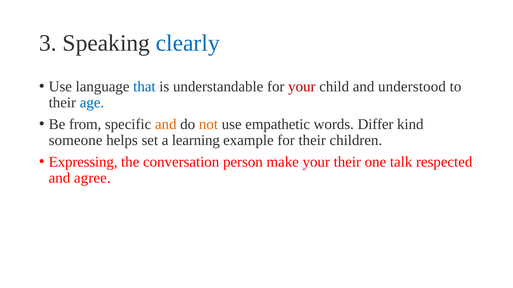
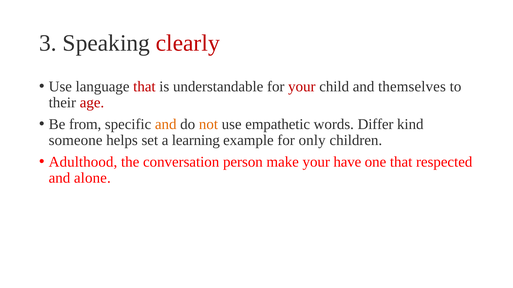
clearly colour: blue -> red (188, 43)
that colour: blue -> red (144, 87)
understood: understood -> themselves (412, 87)
age colour: blue -> red (92, 103)
for their: their -> only (312, 141)
Expressing: Expressing -> Adulthood (83, 162)
your their: their -> have (347, 162)
one talk: talk -> that (401, 162)
agree: agree -> alone (92, 178)
